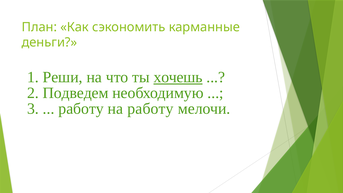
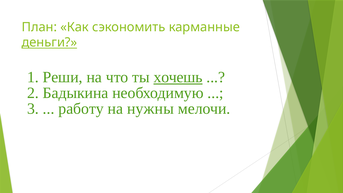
деньги underline: none -> present (49, 42)
Подведем: Подведем -> Бадыкина (76, 93)
на работу: работу -> нужны (150, 109)
